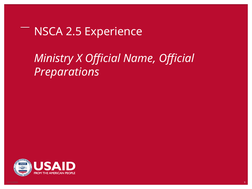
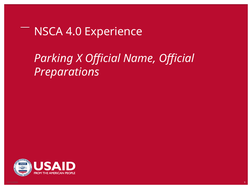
2.5: 2.5 -> 4.0 (74, 32)
Ministry: Ministry -> Parking (54, 58)
